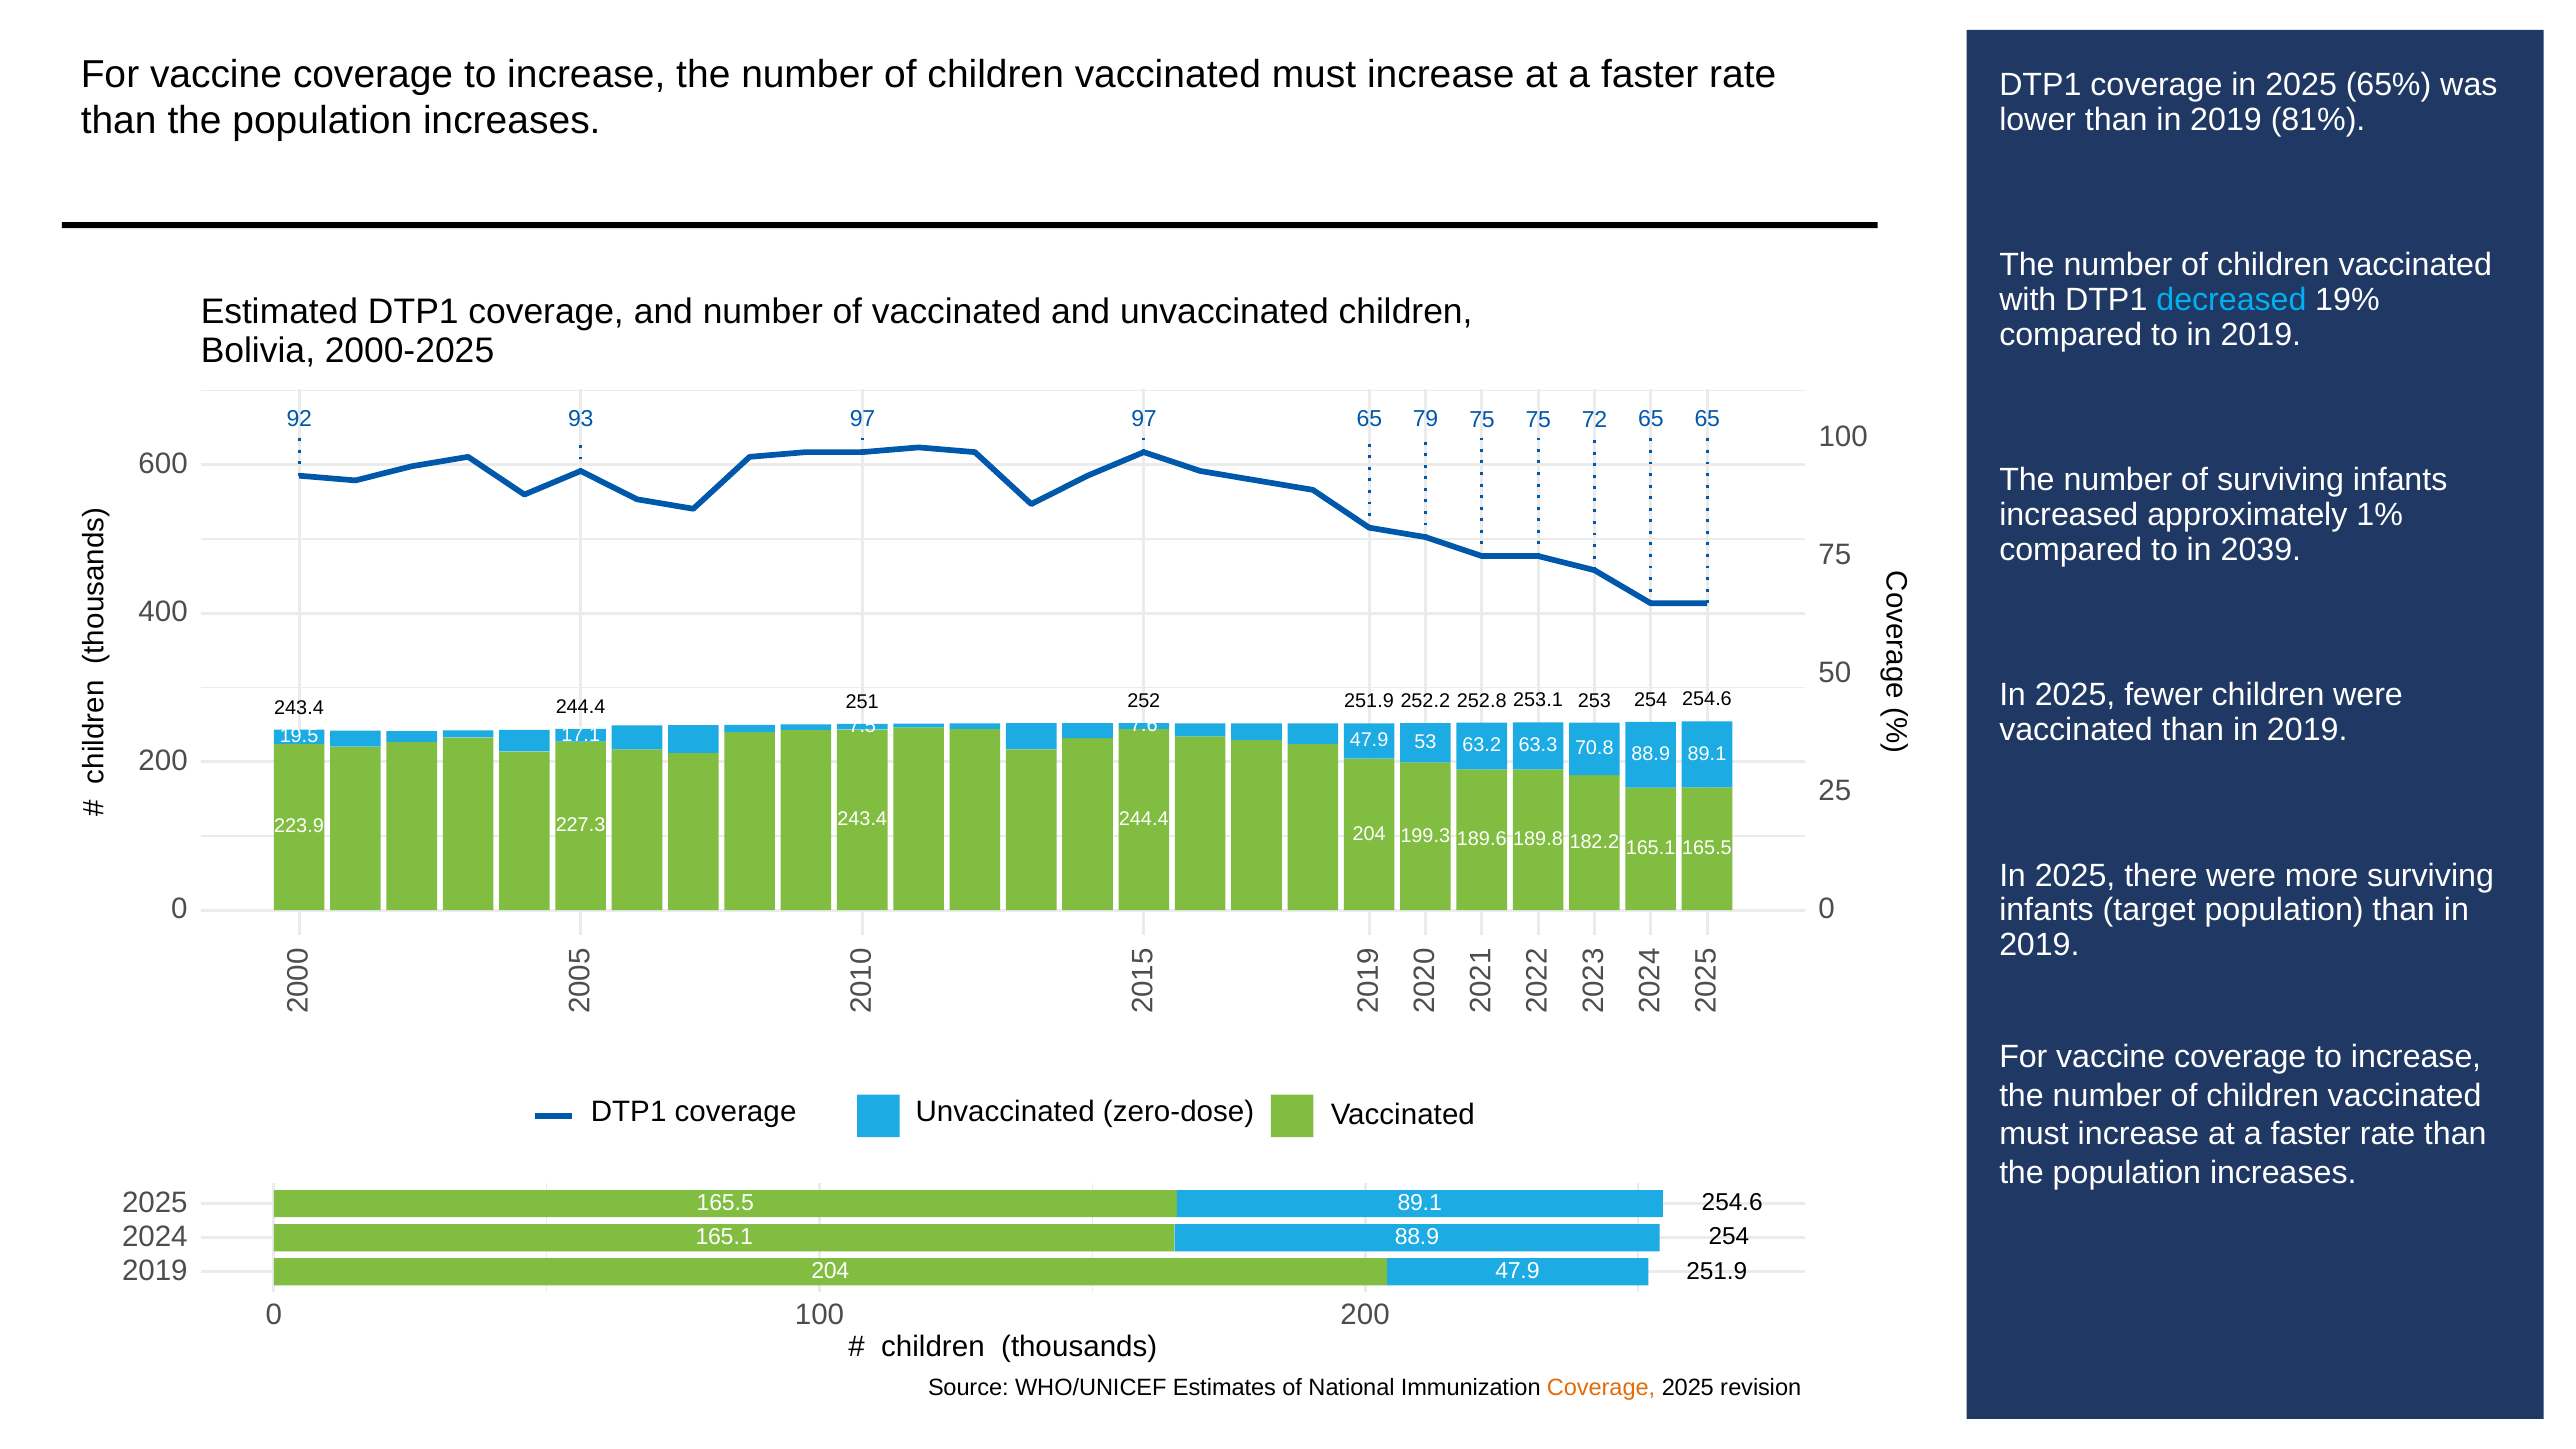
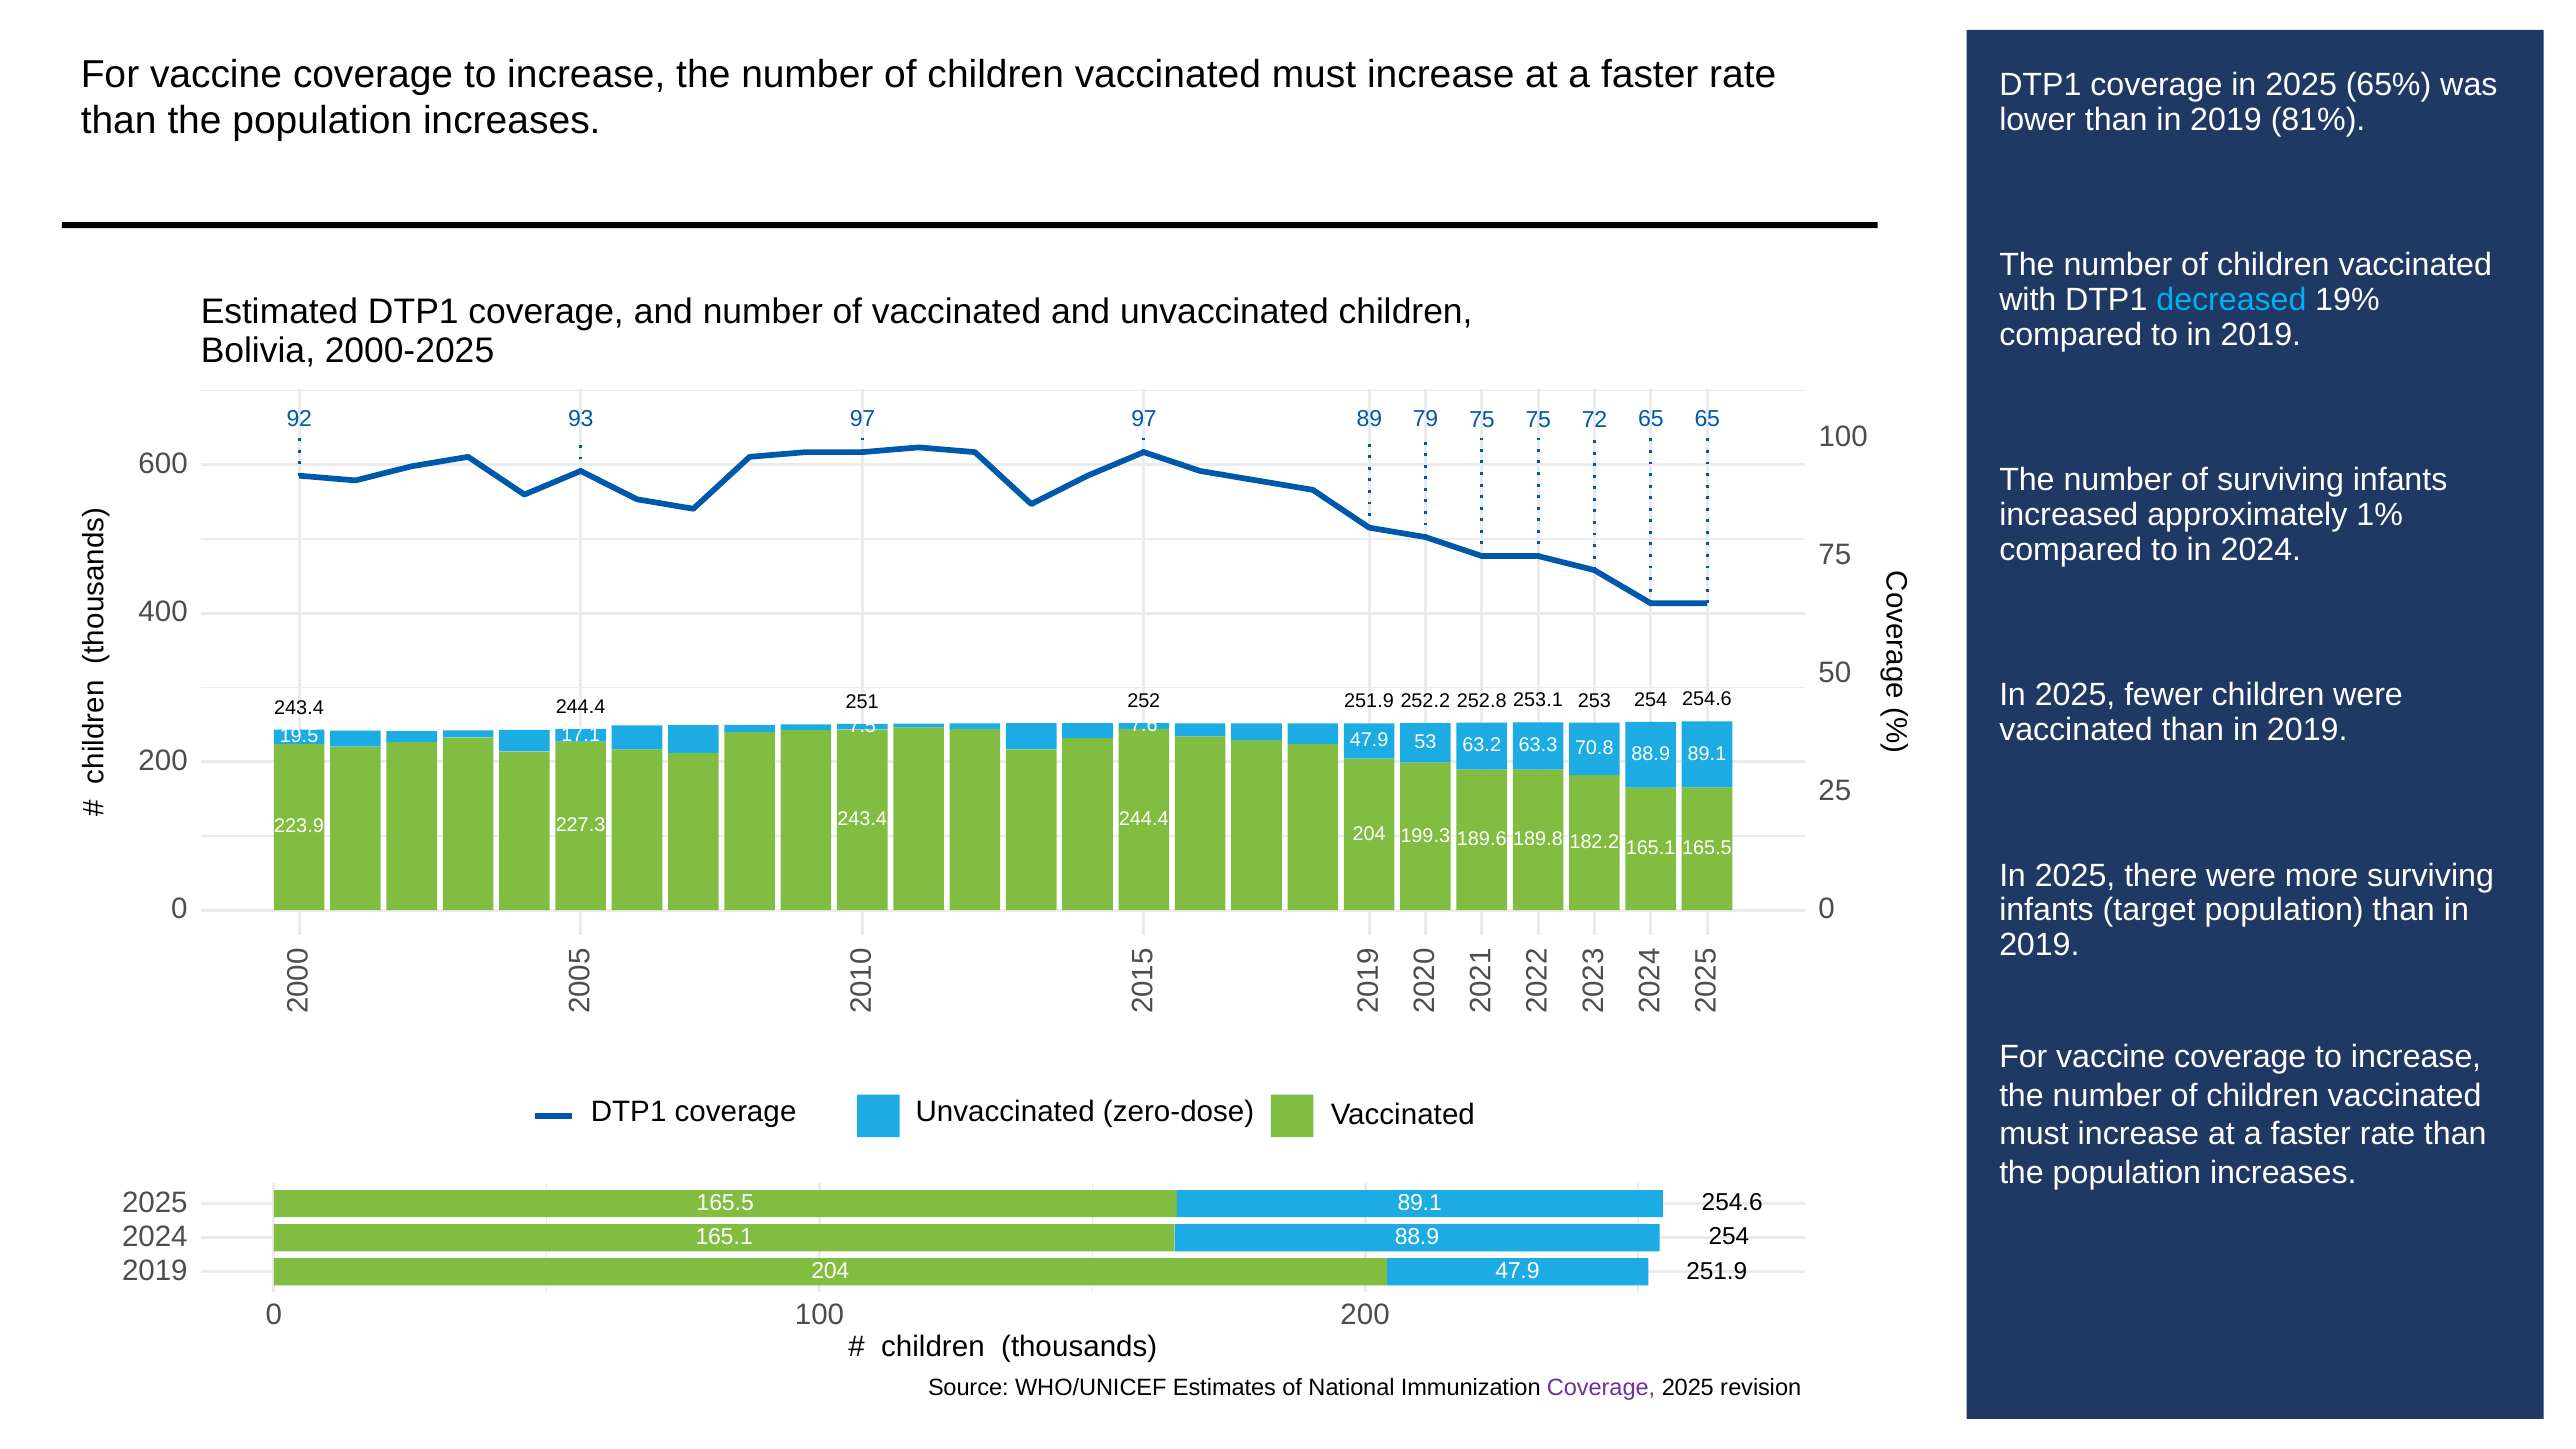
97 65: 65 -> 89 (1369, 419)
in 2039: 2039 -> 2024 (2261, 550)
Coverage colour: orange -> purple (1601, 1387)
